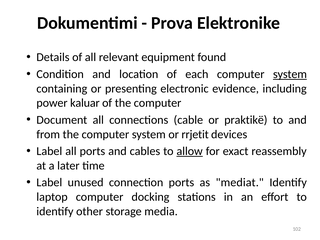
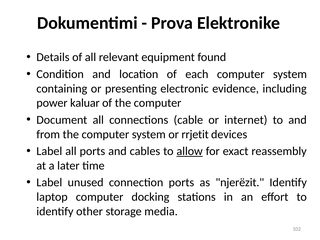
system underline: present -> none (290, 74)
praktikë: praktikë -> internet (246, 120)
mediat: mediat -> njerëzit (240, 183)
